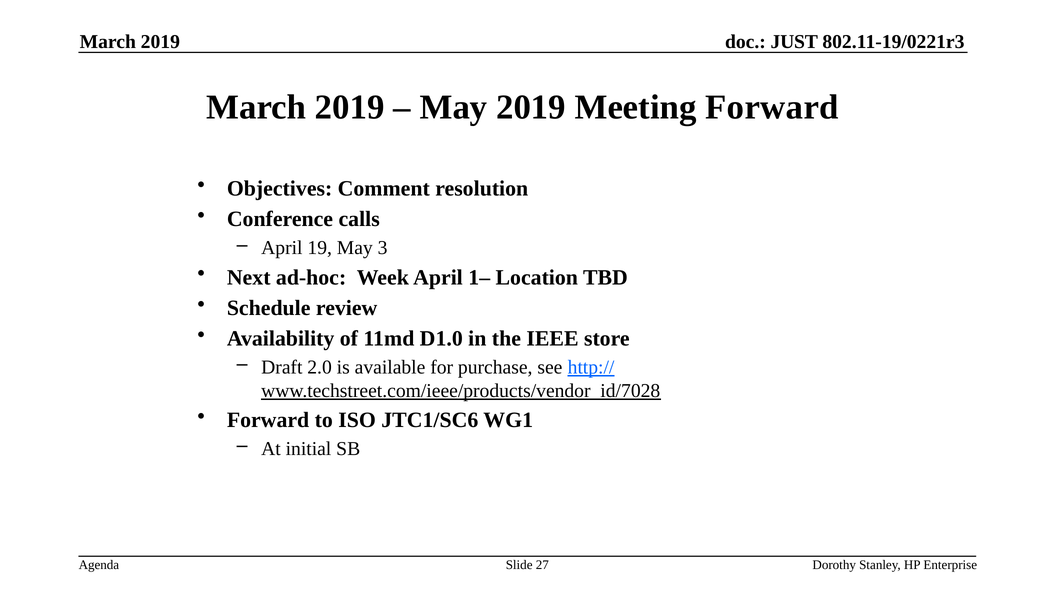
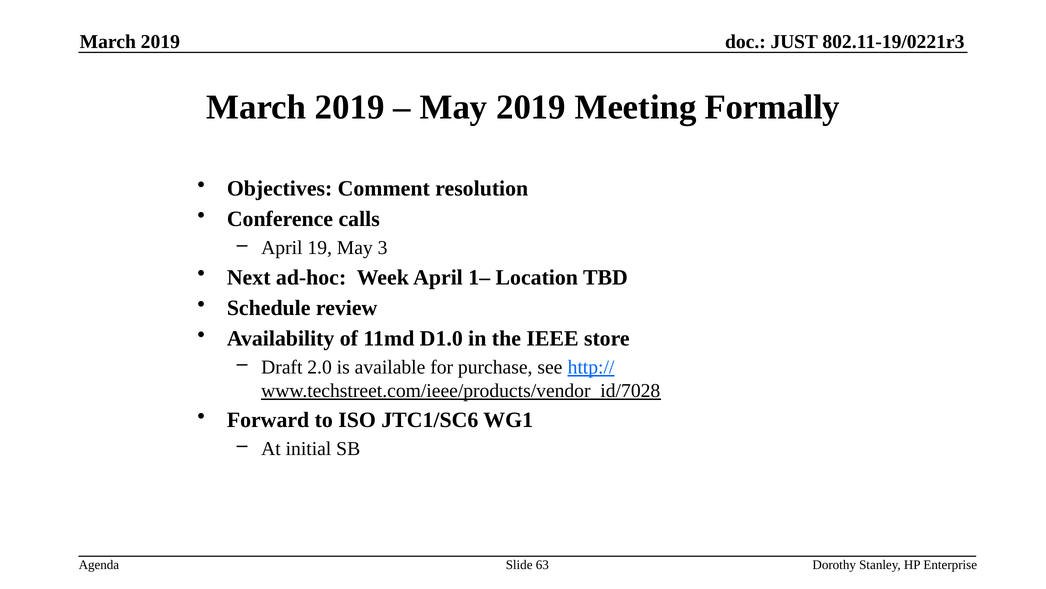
Meeting Forward: Forward -> Formally (772, 107)
27: 27 -> 63 (542, 564)
